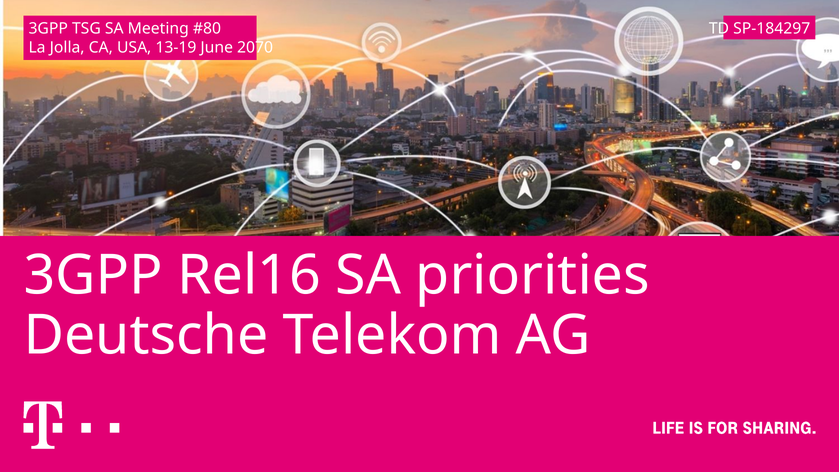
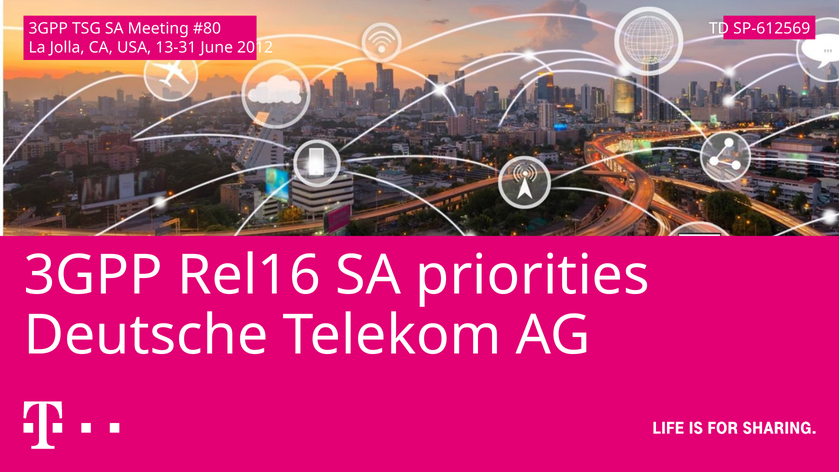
SP-184297: SP-184297 -> SP-612569 (772, 29)
13-19: 13-19 -> 13-31 (176, 48)
2070: 2070 -> 2012 (255, 48)
